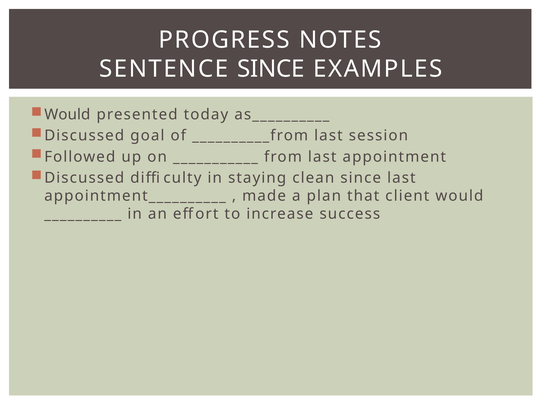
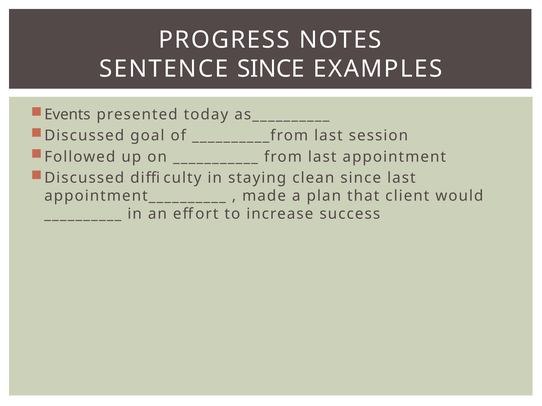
Would: Would -> Events (67, 115)
